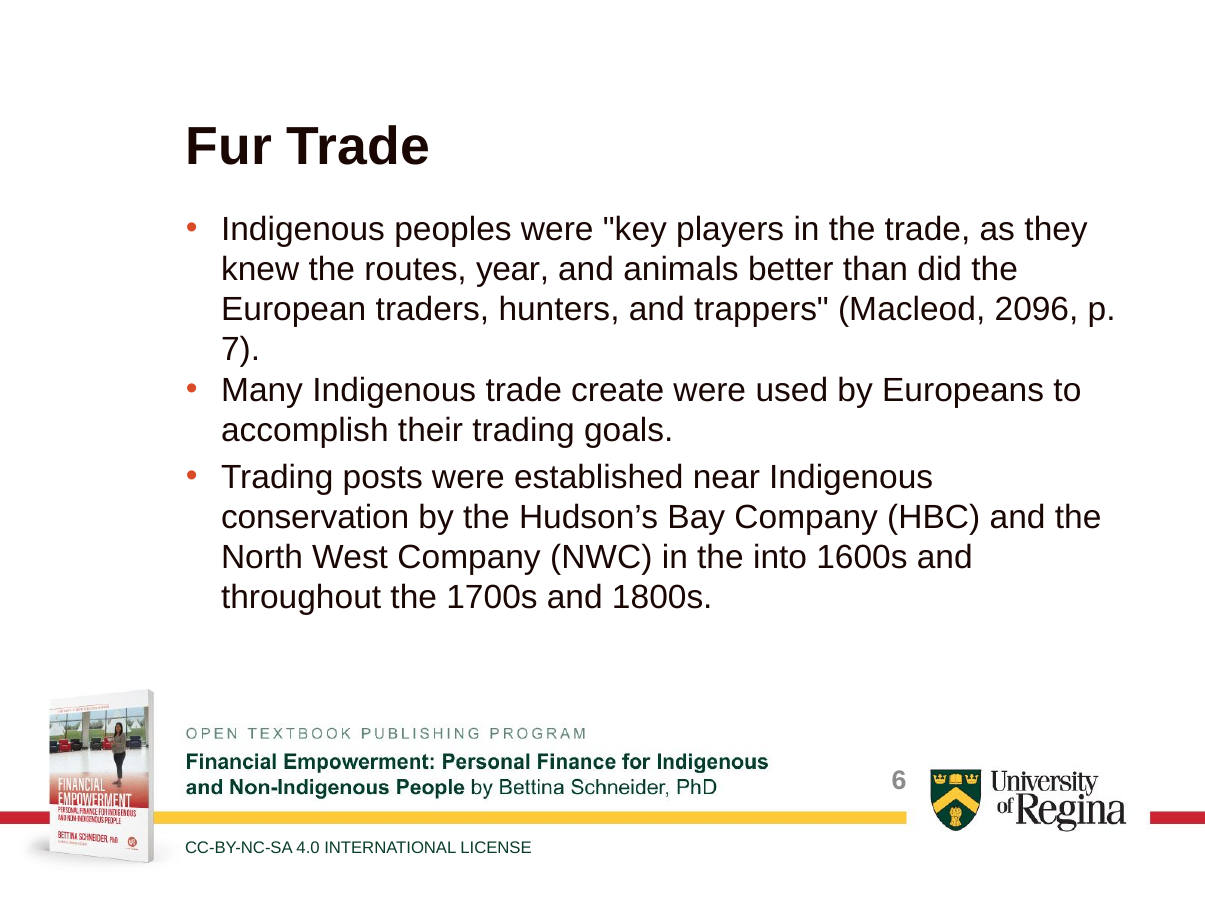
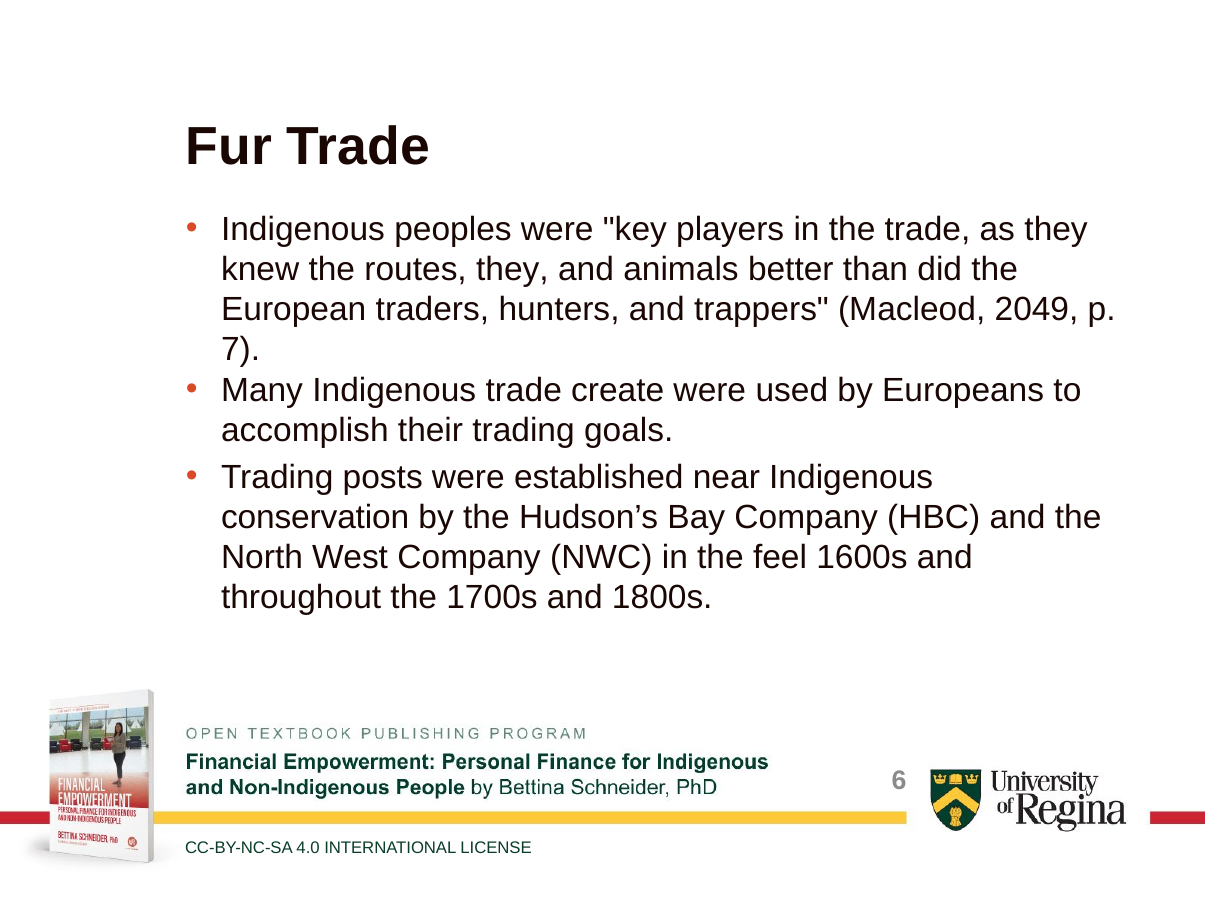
routes year: year -> they (512, 269)
2096: 2096 -> 2049 (1037, 309)
into: into -> feel (780, 558)
